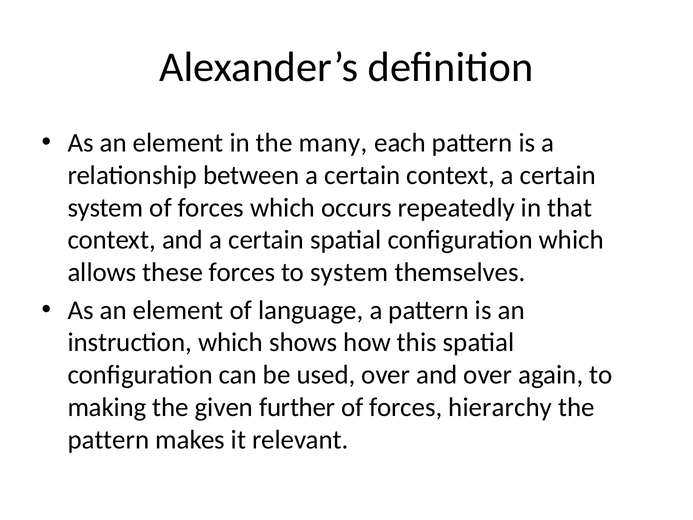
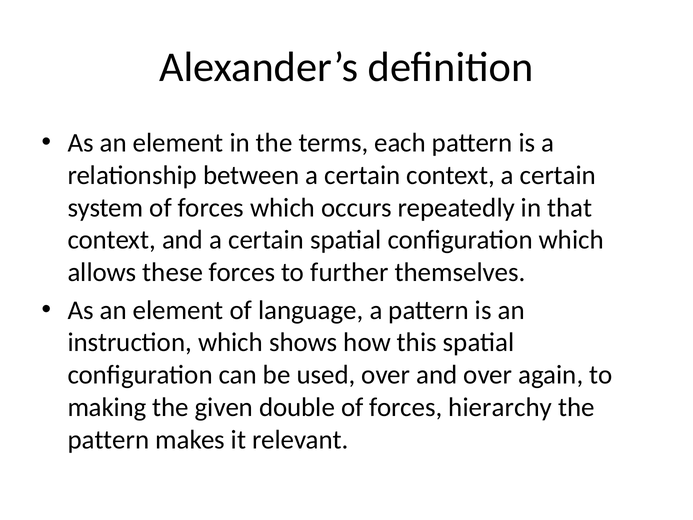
many: many -> terms (333, 143)
to system: system -> further (349, 272)
further: further -> double (297, 407)
